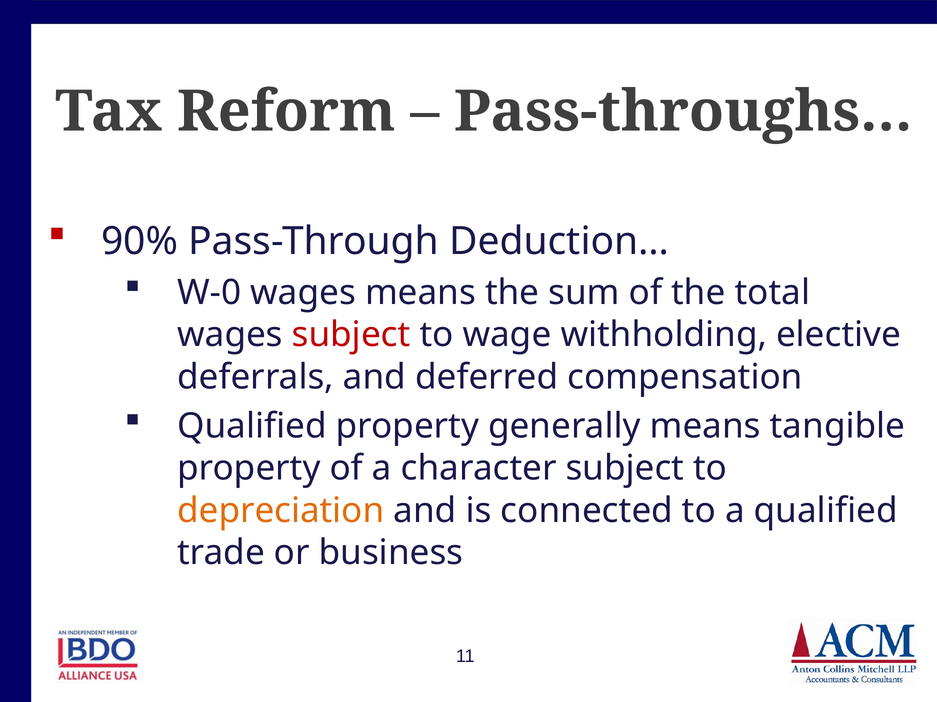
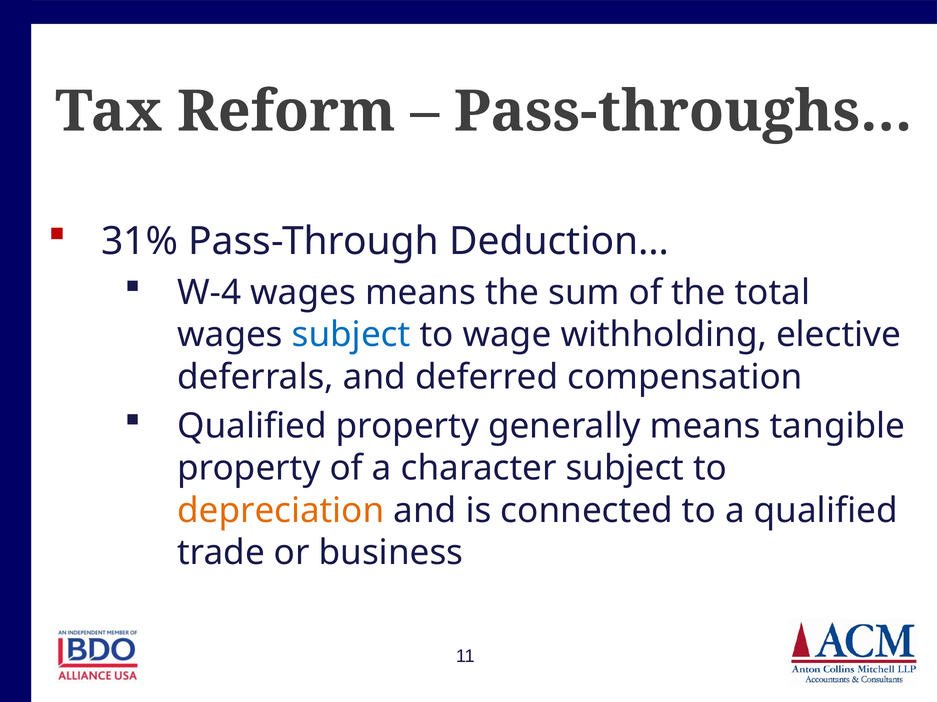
90%: 90% -> 31% (140, 242)
W-0: W-0 -> W-4 (209, 293)
subject colour: red -> blue (351, 335)
